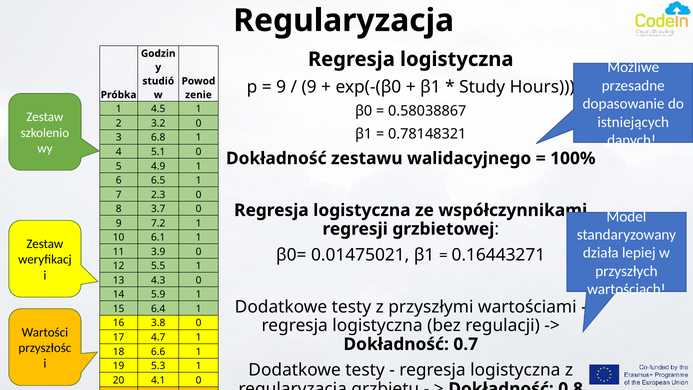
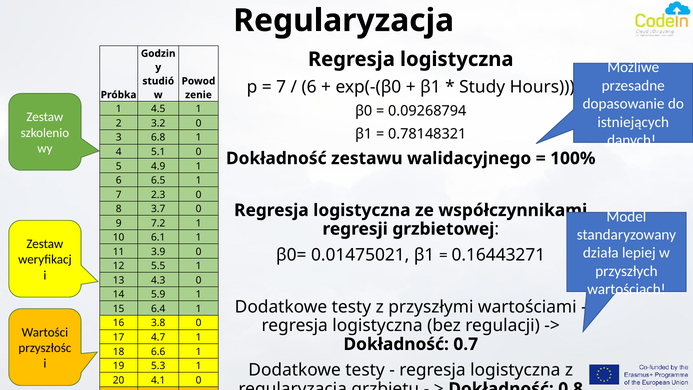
9: 9 -> 7 (281, 87)
9: 9 -> 6 (309, 87)
0.58038867: 0.58038867 -> 0.09268794 (427, 111)
